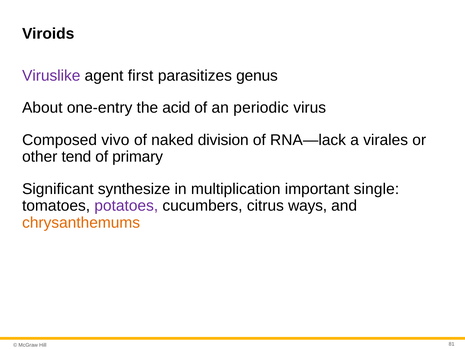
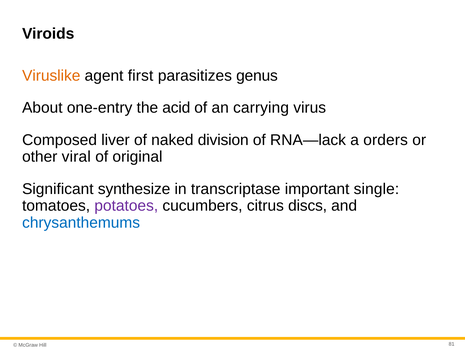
Viruslike colour: purple -> orange (51, 76)
periodic: periodic -> carrying (261, 108)
vivo: vivo -> liver (115, 140)
virales: virales -> orders (386, 140)
tend: tend -> viral (76, 157)
primary: primary -> original (137, 157)
multiplication: multiplication -> transcriptase (236, 189)
ways: ways -> discs (308, 206)
chrysanthemums colour: orange -> blue (81, 222)
